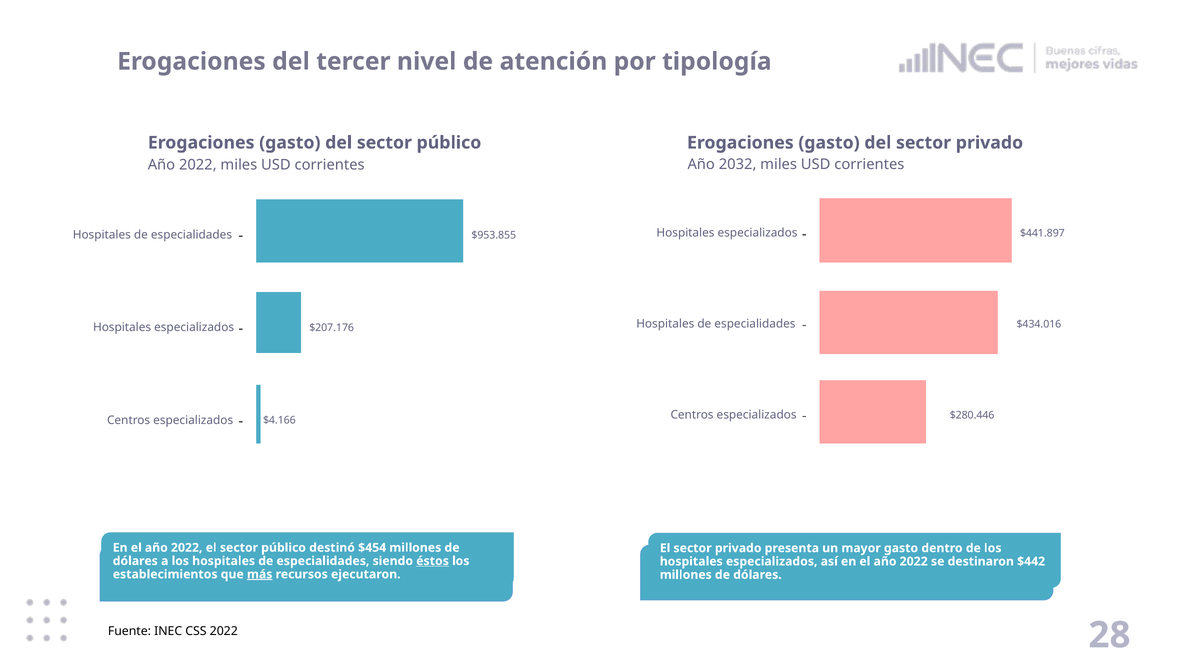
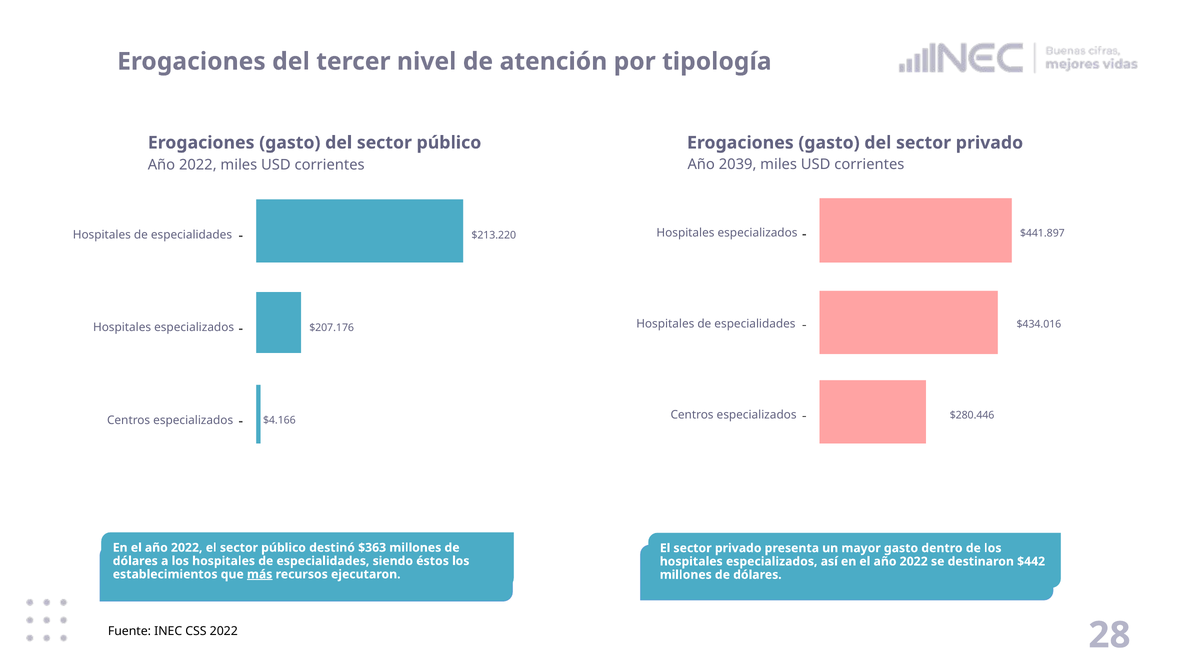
2032: 2032 -> 2039 (738, 165)
$953.855: $953.855 -> $213.220 (494, 235)
$454: $454 -> $363 (372, 548)
éstos underline: present -> none (433, 561)
